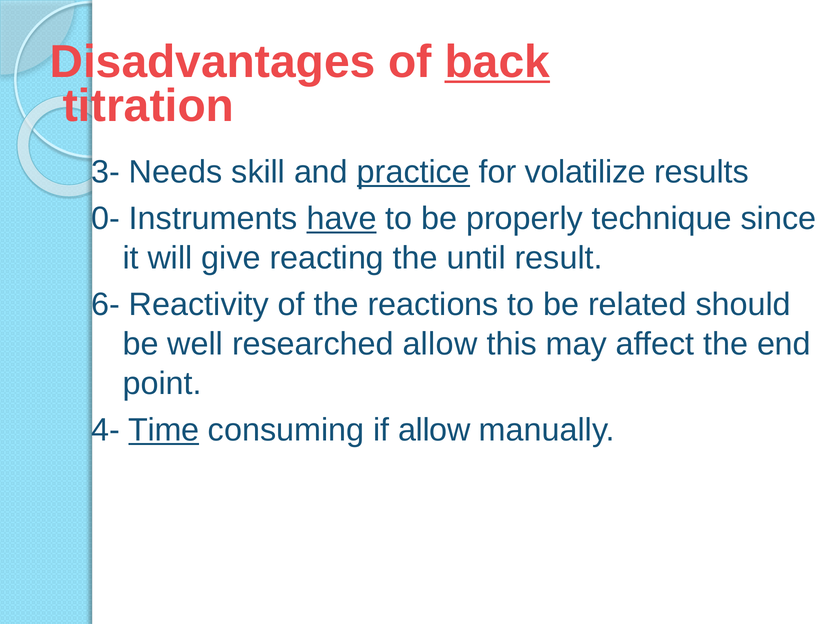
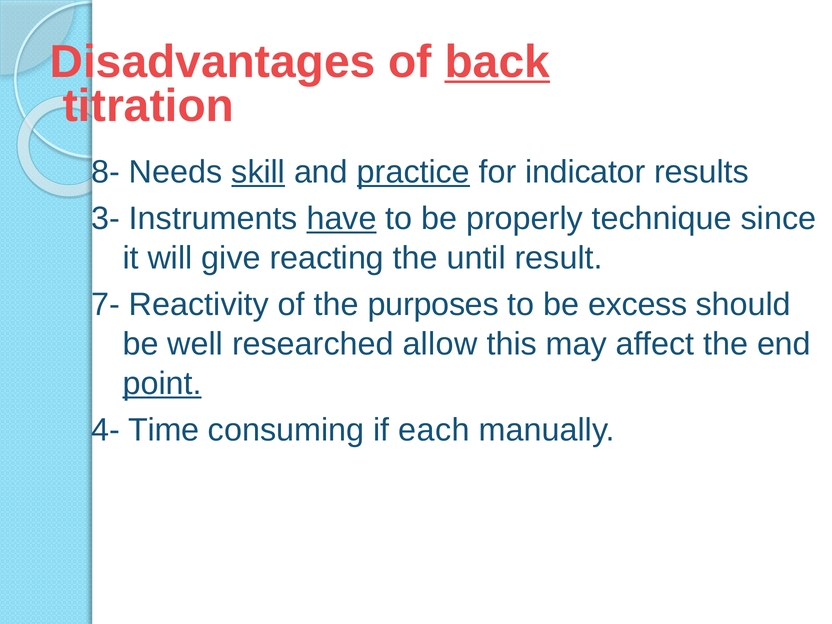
3-: 3- -> 8- (106, 172)
skill underline: none -> present (258, 172)
volatilize: volatilize -> indicator (585, 172)
0-: 0- -> 3- (106, 219)
6-: 6- -> 7- (106, 305)
reactions: reactions -> purposes (433, 305)
related: related -> excess (638, 305)
point underline: none -> present (162, 384)
Time underline: present -> none (164, 430)
if allow: allow -> each (434, 430)
